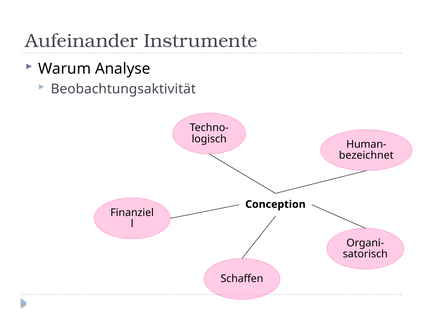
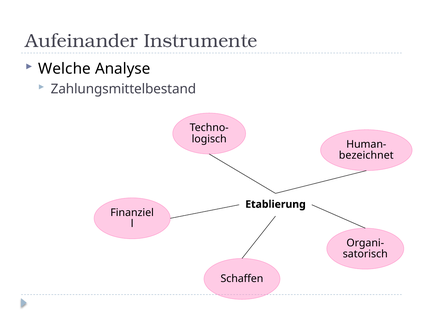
Warum: Warum -> Welche (64, 69)
Beobachtungsaktivität: Beobachtungsaktivität -> Zahlungsmittelbestand (123, 89)
Conception: Conception -> Etablierung (275, 204)
